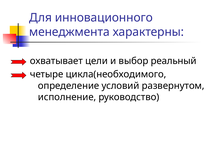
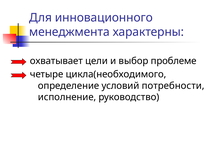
реальный: реальный -> проблеме (174, 61)
развернутом: развернутом -> потребности (173, 85)
